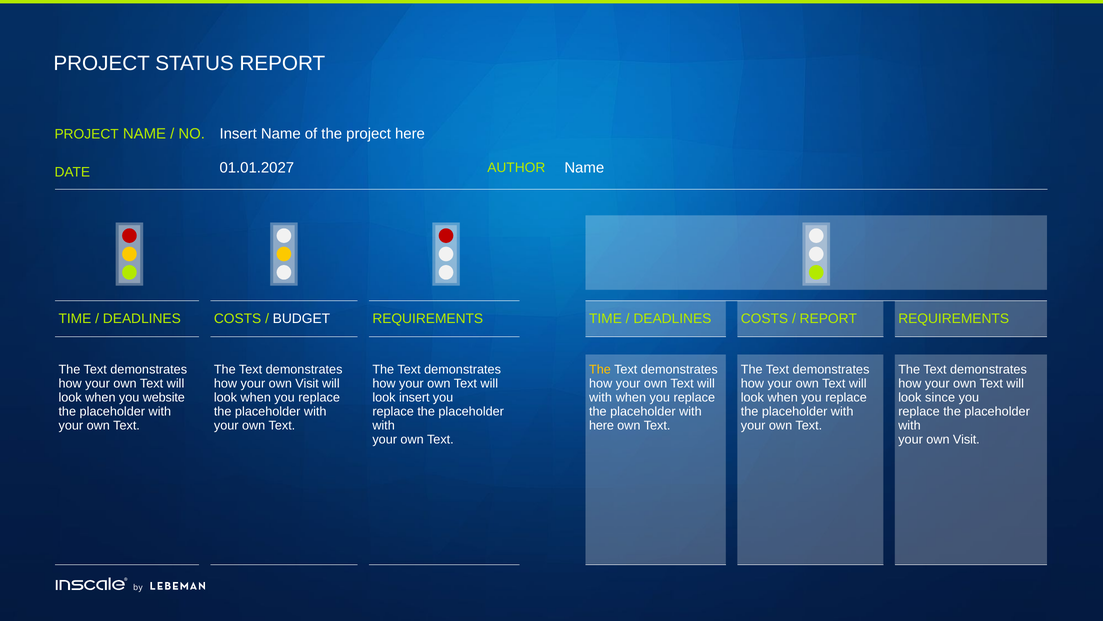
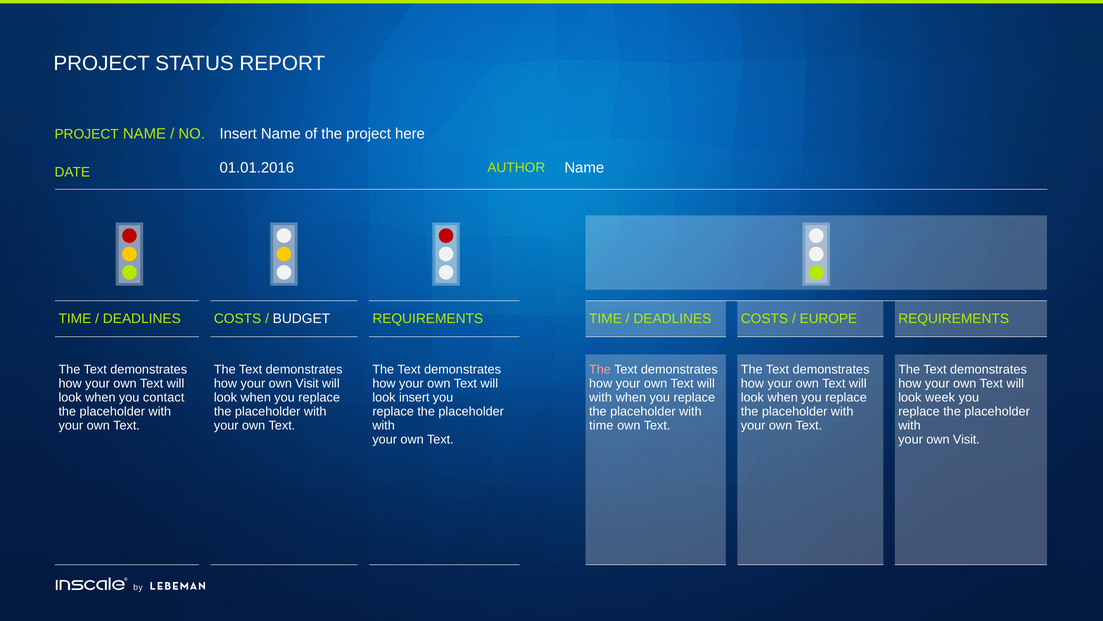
01.01.2027: 01.01.2027 -> 01.01.2016 (257, 168)
REPORT: REPORT -> EUROPE (828, 319)
The colour: yellow -> pink (600, 369)
website: website -> contact (164, 397)
since: since -> week (940, 397)
here: here -> time (601, 425)
